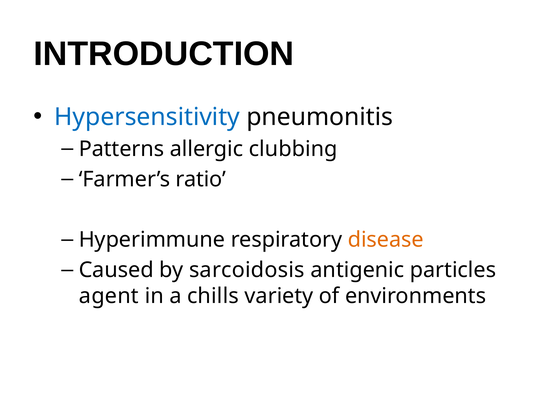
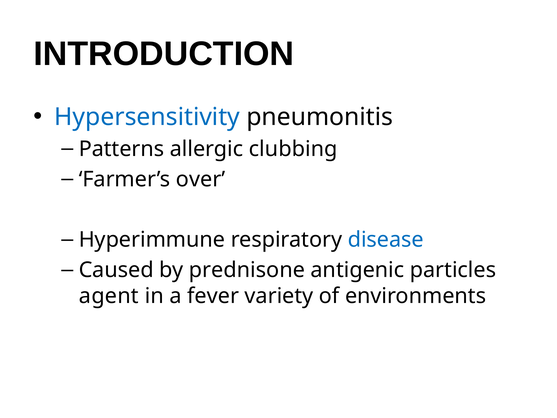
ratio: ratio -> over (201, 179)
disease colour: orange -> blue (386, 240)
sarcoidosis: sarcoidosis -> prednisone (247, 270)
chills: chills -> fever (213, 296)
